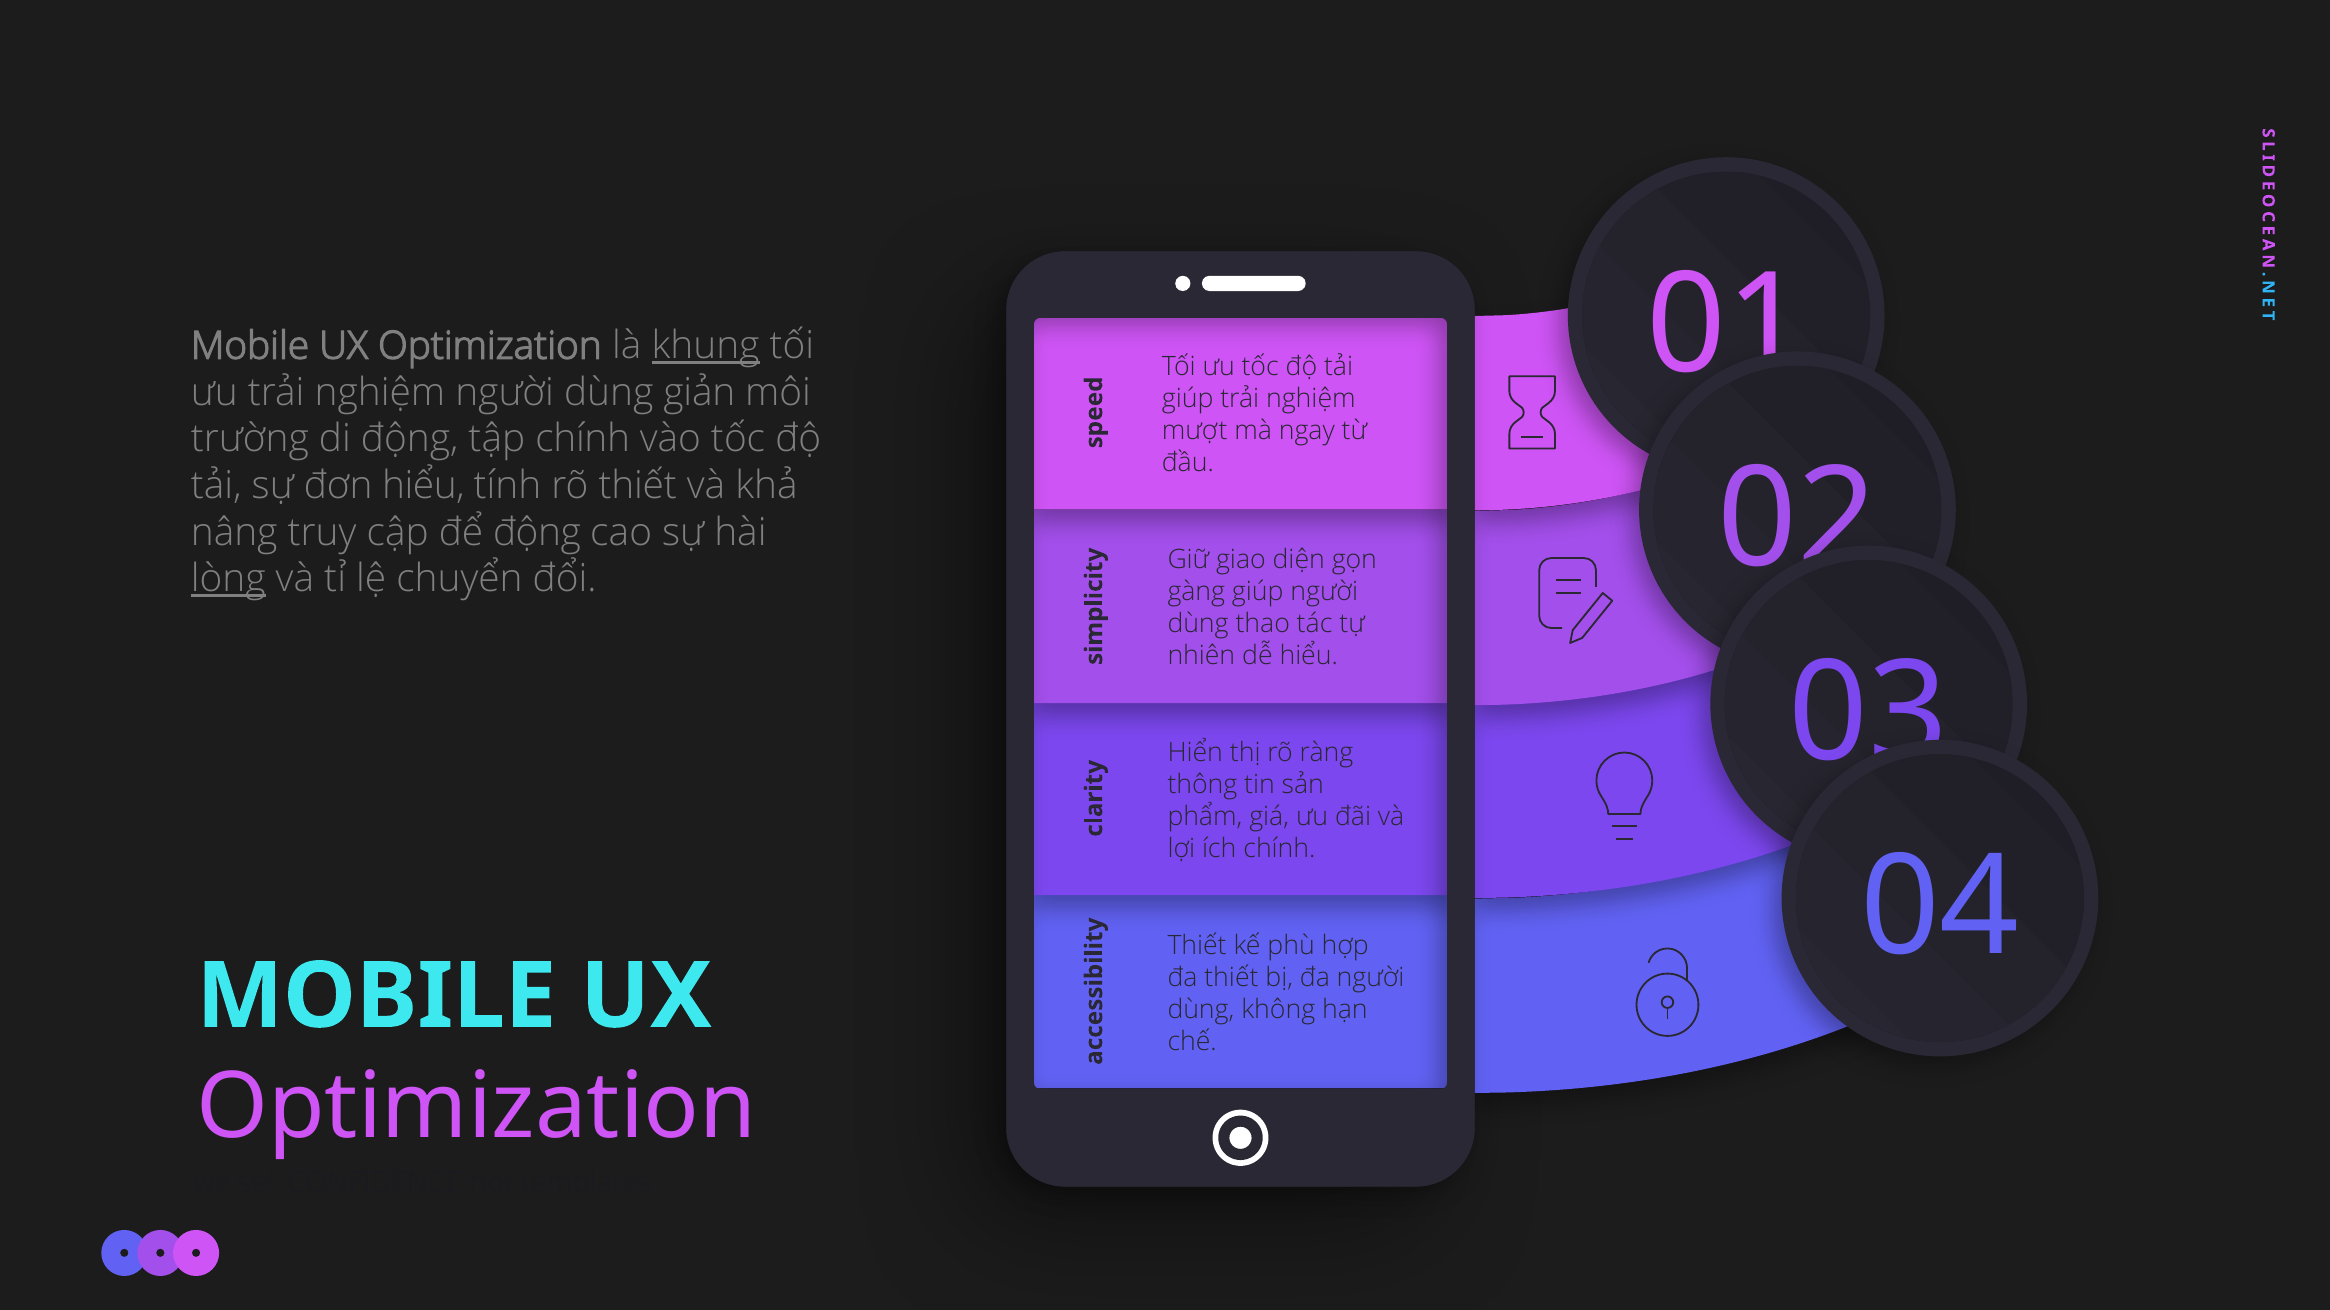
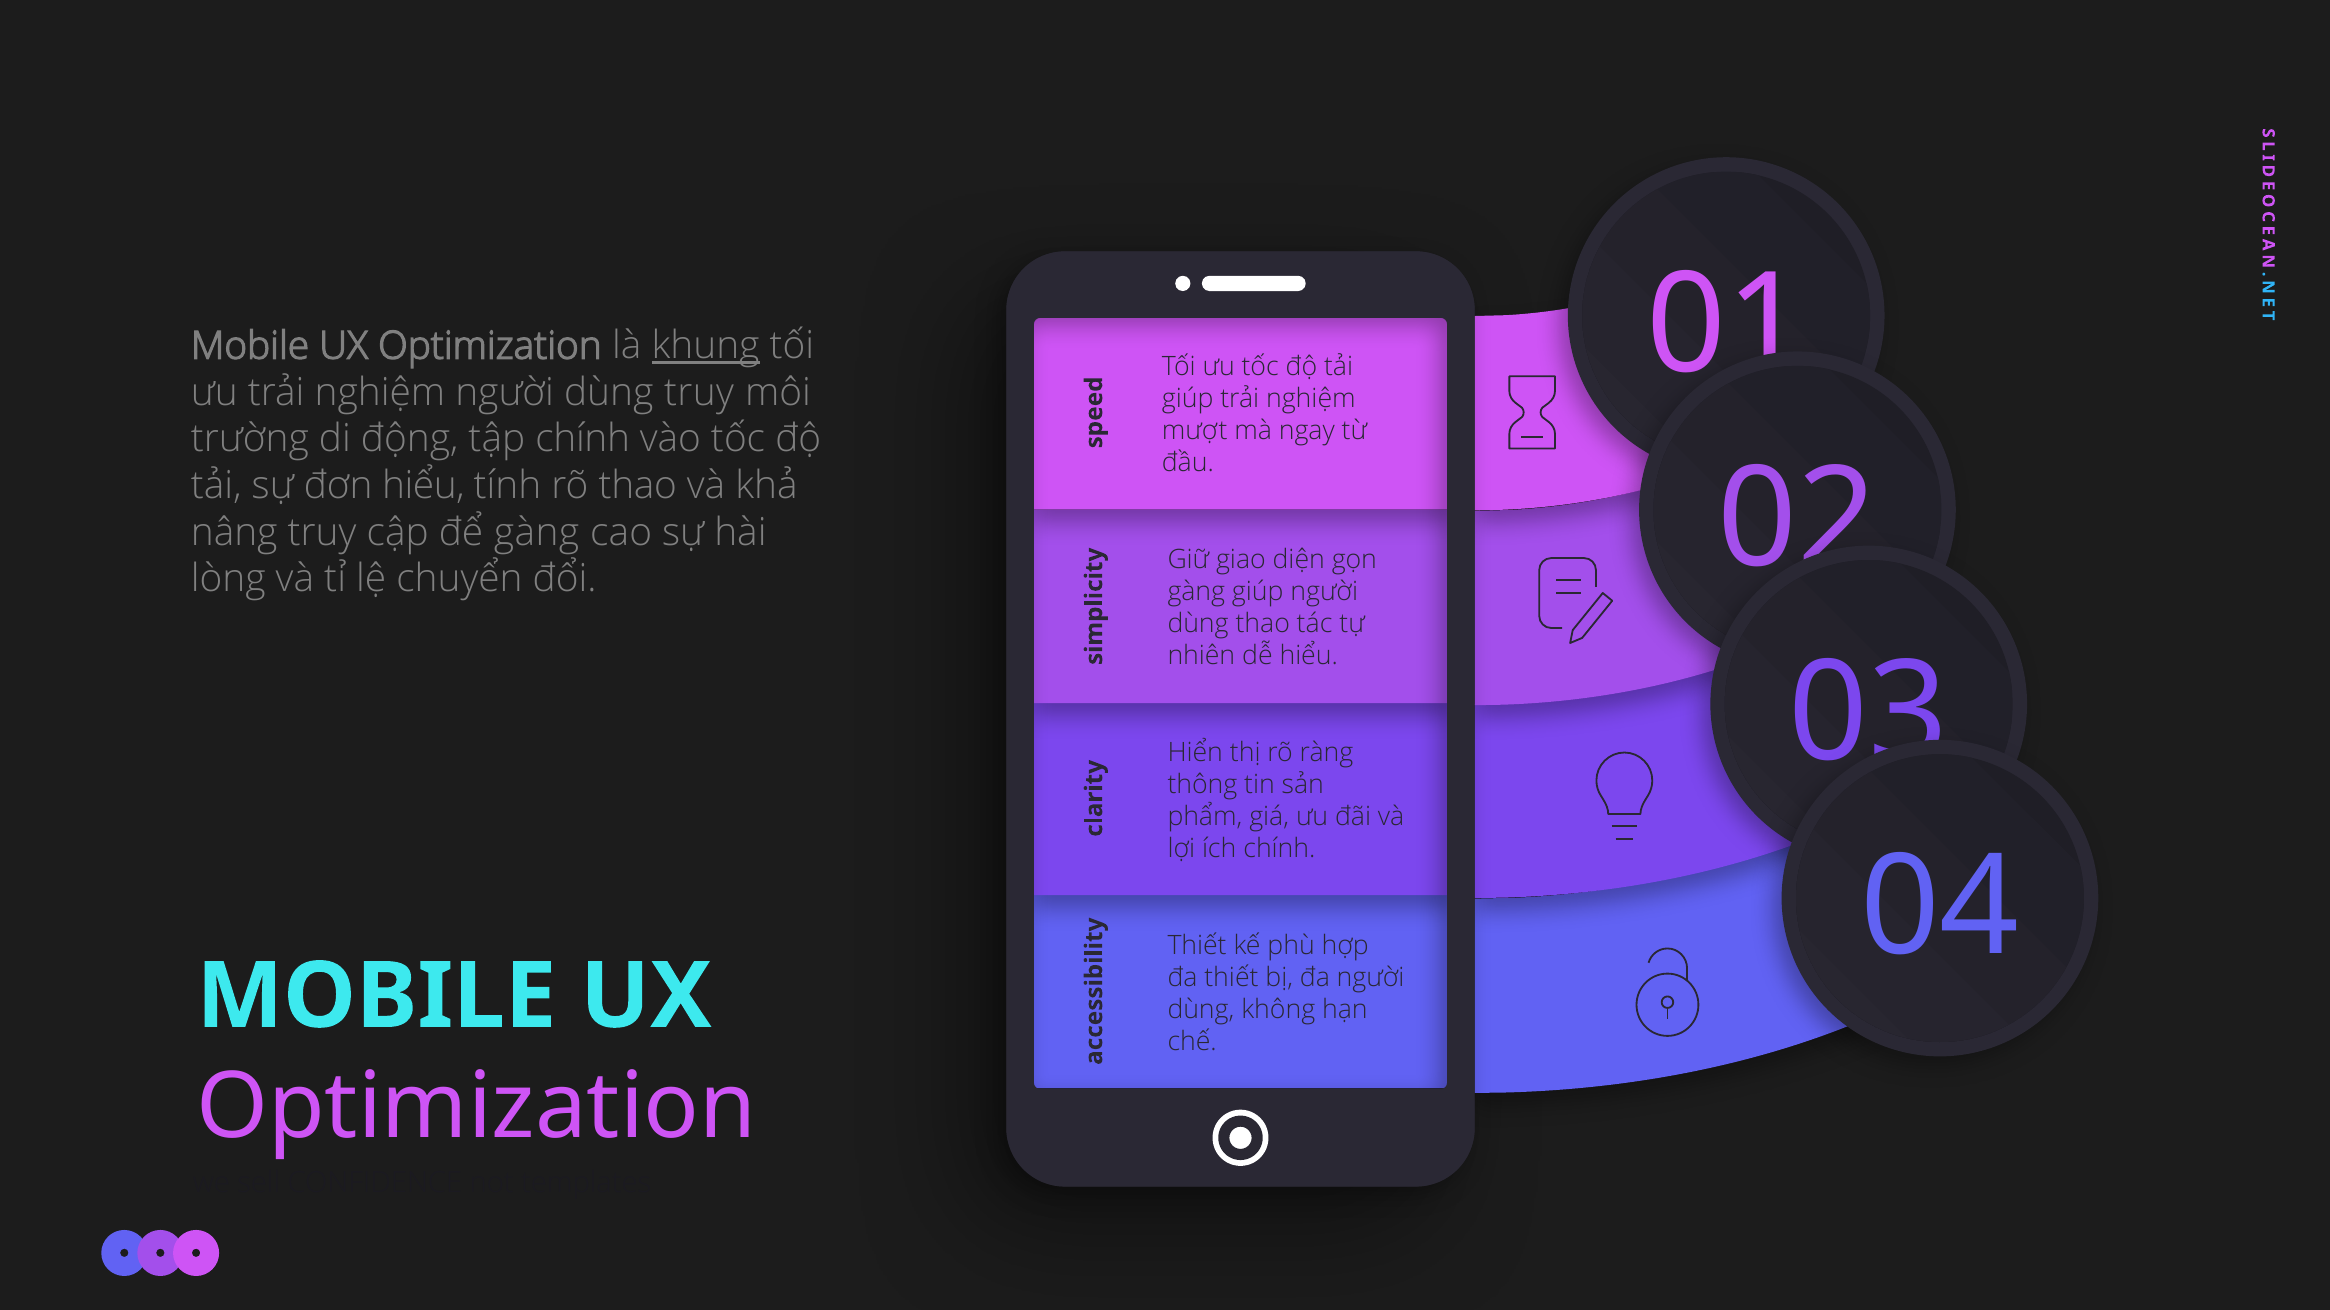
dùng giản: giản -> truy (699, 393)
rõ thiết: thiết -> thao (638, 486)
để động: động -> gàng (537, 532)
lòng underline: present -> none (228, 579)
